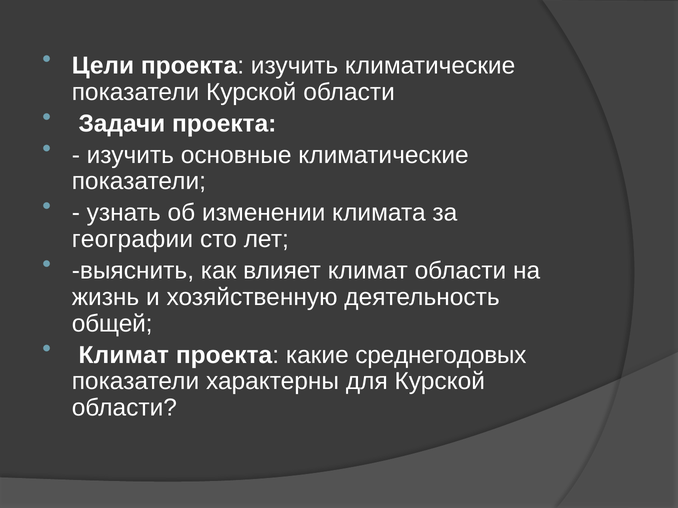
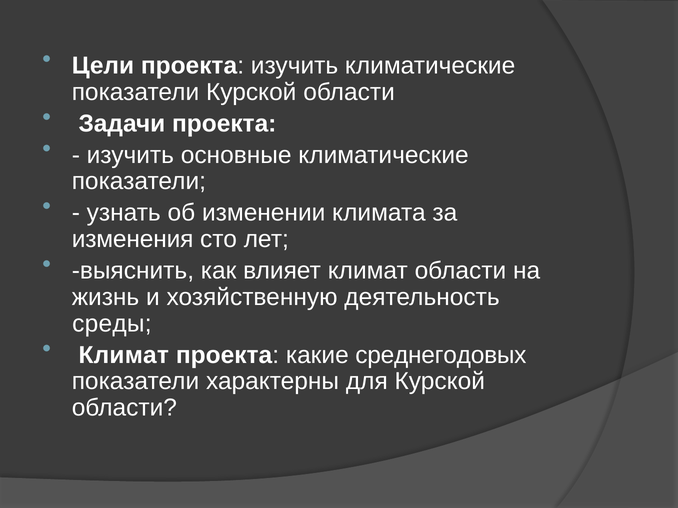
географии: географии -> изменения (133, 240)
общей: общей -> среды (112, 324)
